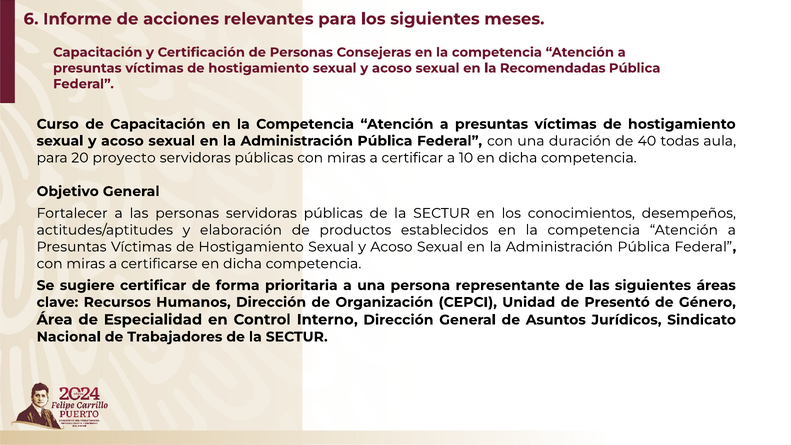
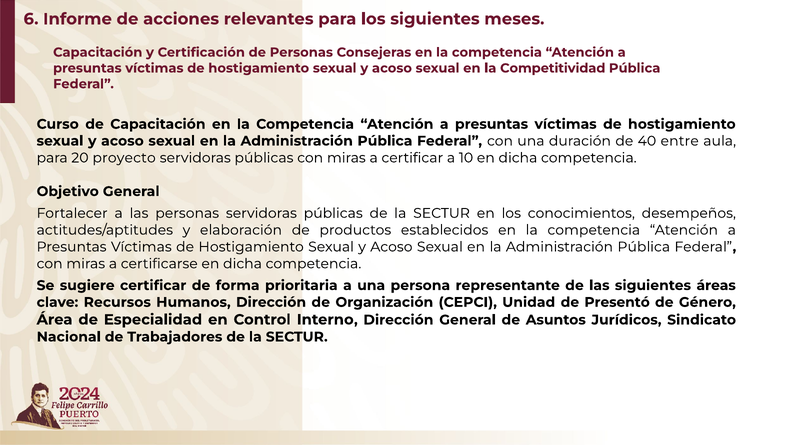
Recomendadas: Recomendadas -> Competitividad (553, 68)
todas: todas -> entre (680, 141)
